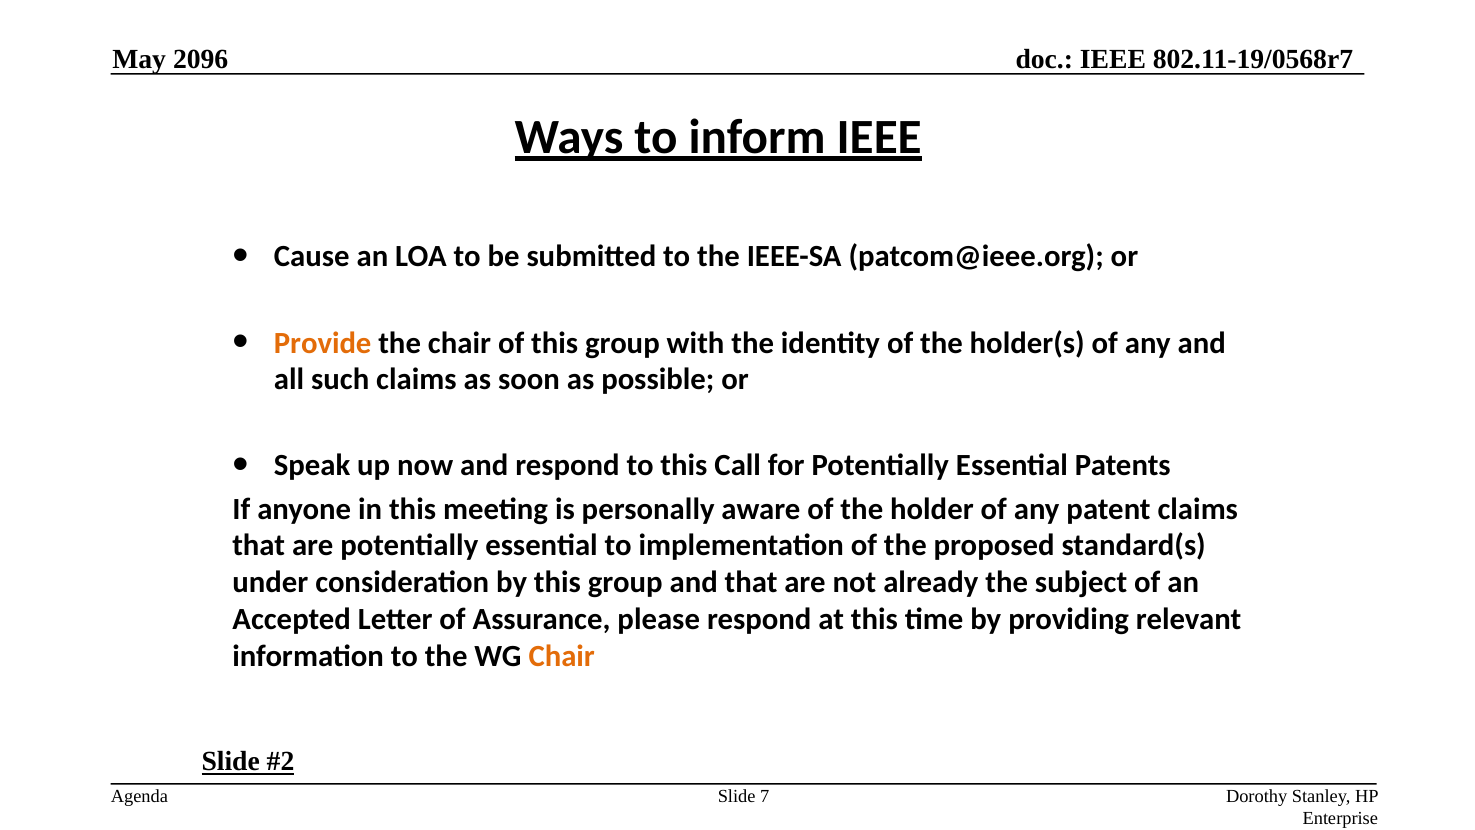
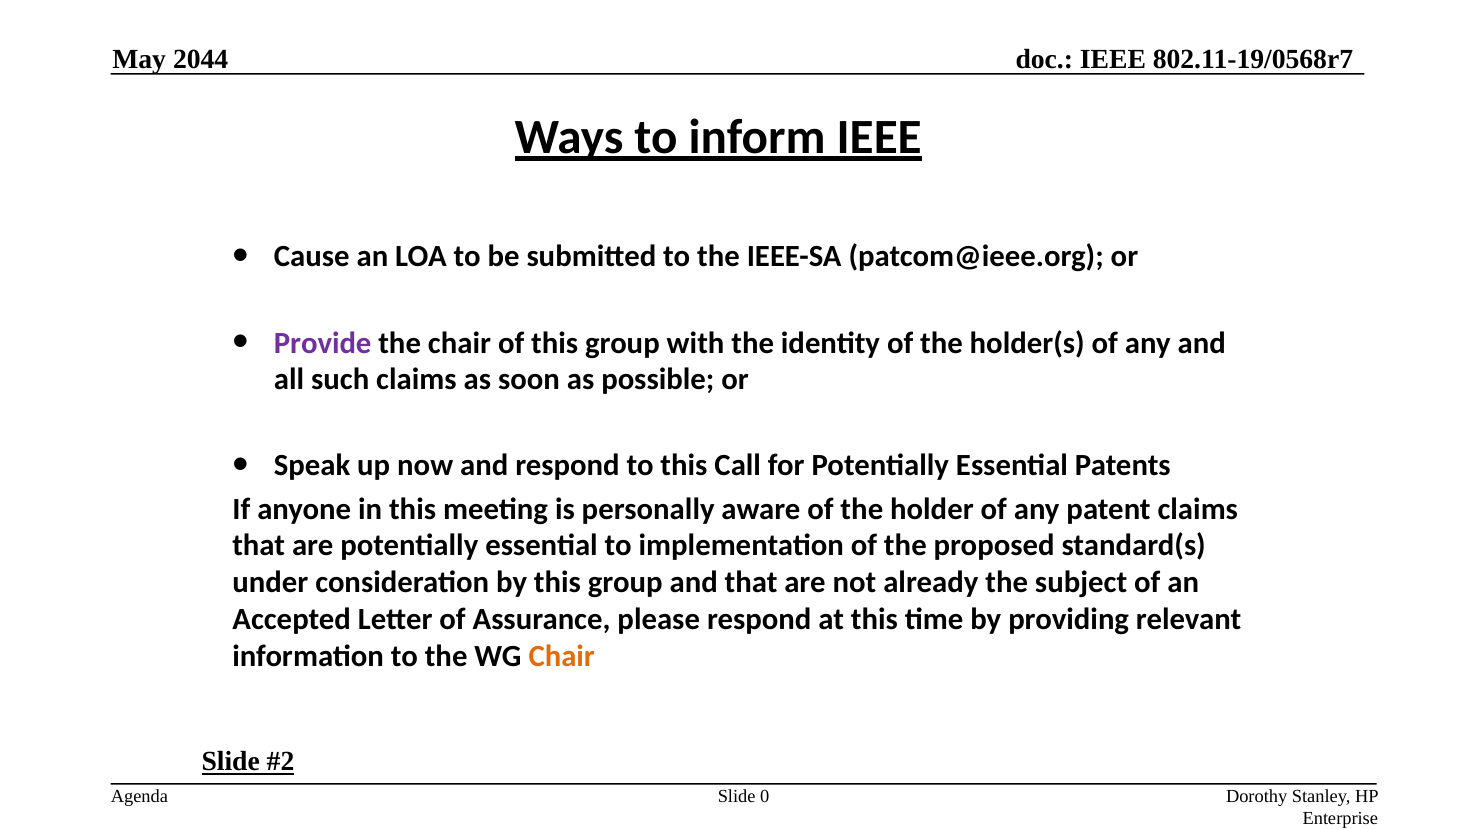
2096: 2096 -> 2044 (201, 59)
Provide colour: orange -> purple (323, 343)
7: 7 -> 0 (765, 796)
